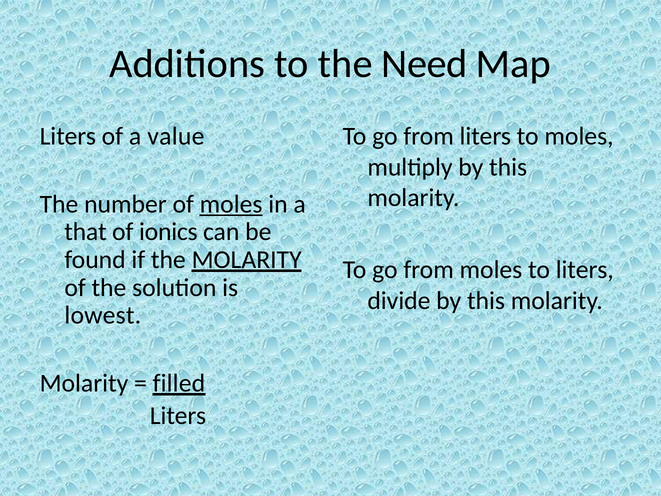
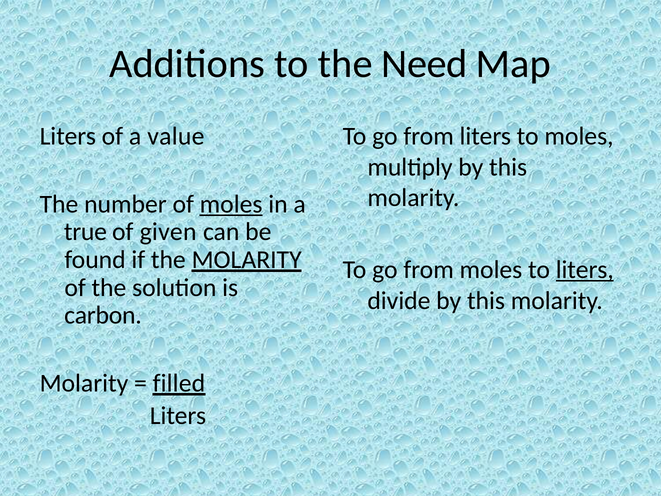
that: that -> true (85, 232)
ionics: ionics -> given (168, 232)
liters underline: none -> present (585, 270)
lowest: lowest -> carbon (103, 315)
